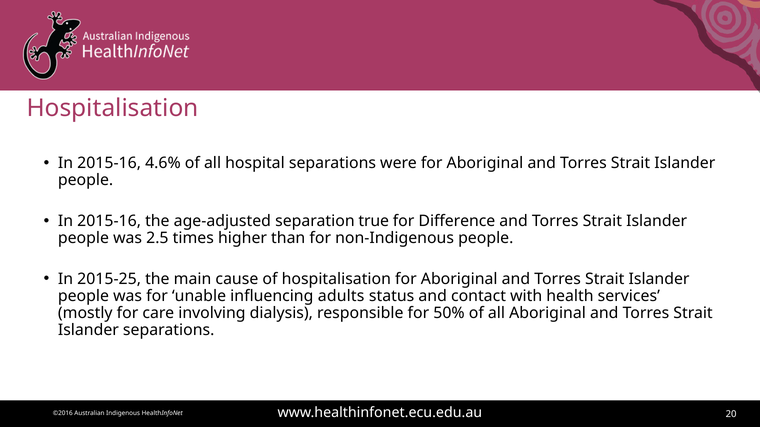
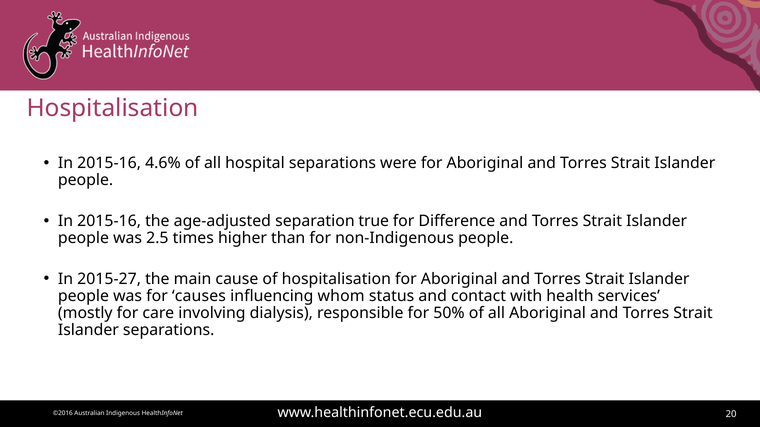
2015-25: 2015-25 -> 2015-27 (109, 279)
unable: unable -> causes (199, 296)
adults: adults -> whom (341, 296)
